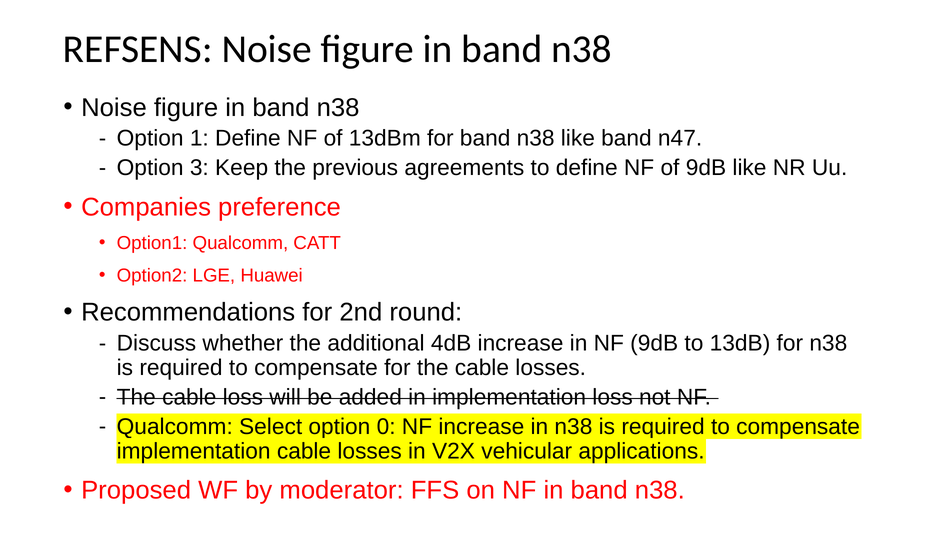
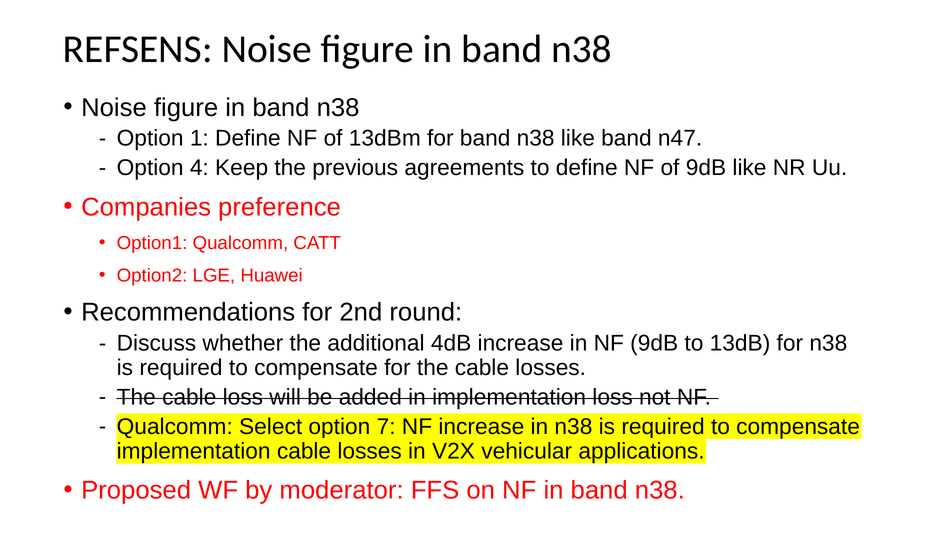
3: 3 -> 4 (199, 168)
0: 0 -> 7 (386, 427)
